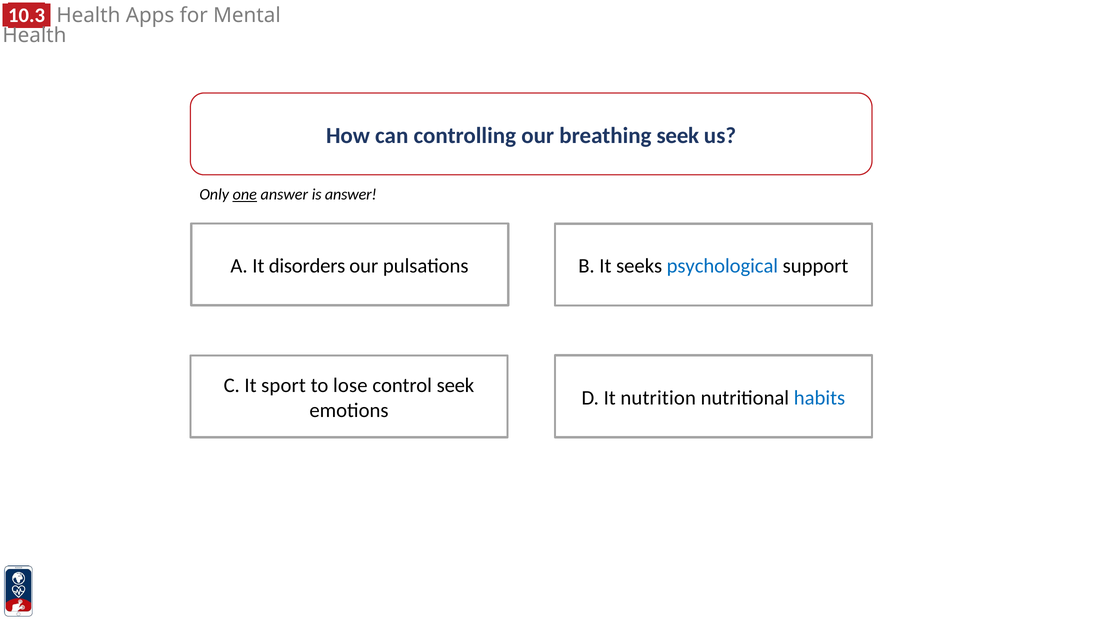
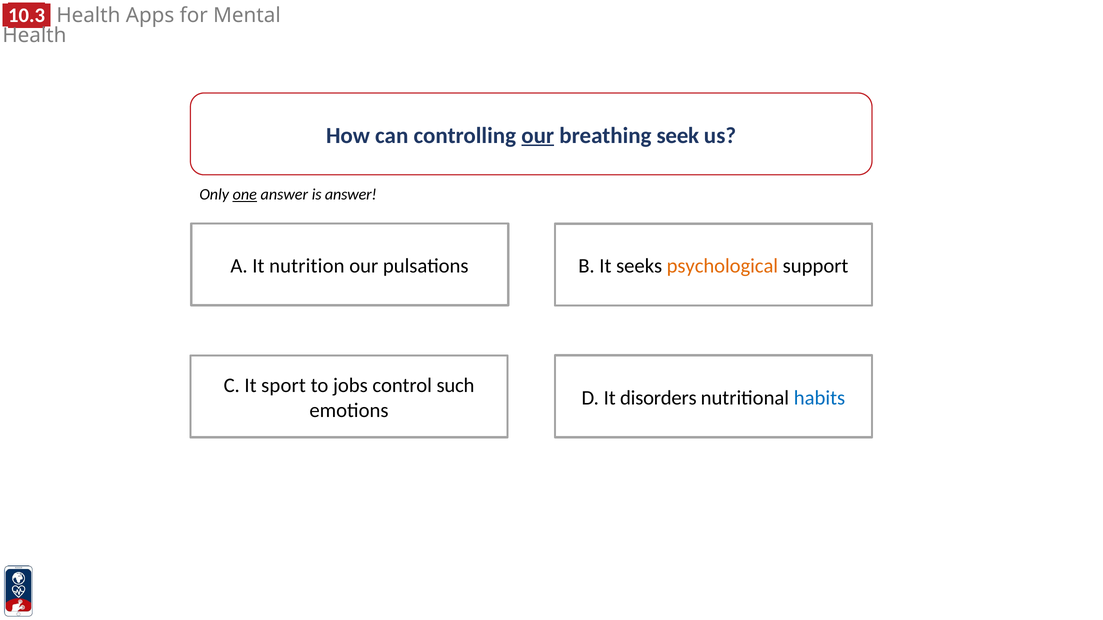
our underline: none -> present (538, 136)
disorders: disorders -> nutrition (307, 266)
psychological colour: blue -> orange (722, 266)
lose: lose -> jobs (350, 386)
control seek: seek -> such (455, 386)
nutrition: nutrition -> disorders (658, 398)
